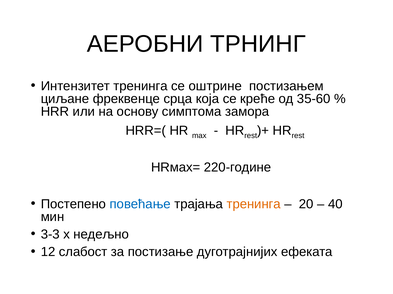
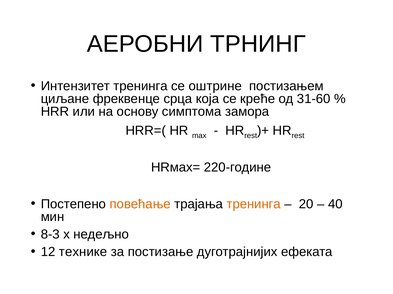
35-60: 35-60 -> 31-60 (314, 99)
повећање colour: blue -> orange (140, 205)
3-3: 3-3 -> 8-3 (50, 235)
слабост: слабост -> технике (83, 253)
